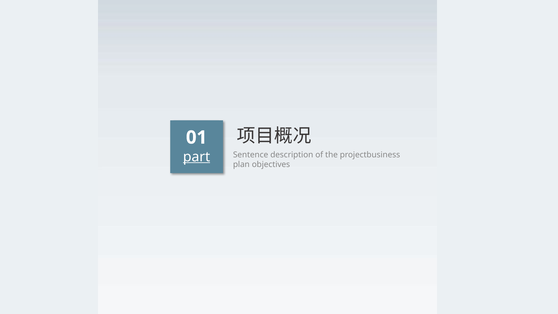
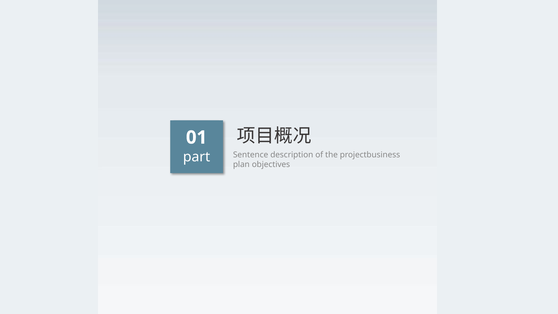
part underline: present -> none (197, 157)
